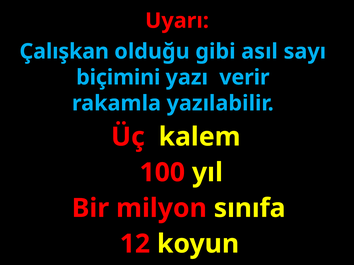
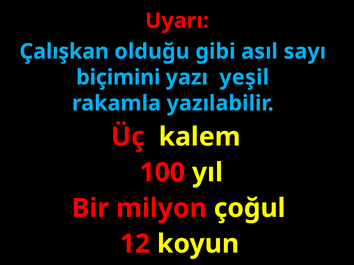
verir: verir -> yeşil (244, 78)
sınıfa: sınıfa -> çoğul (250, 209)
